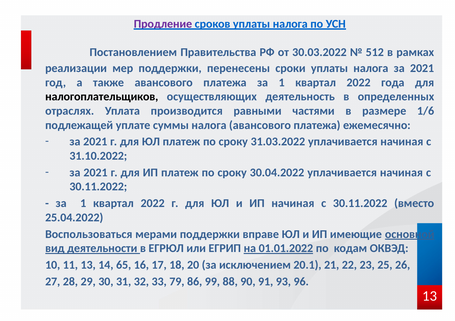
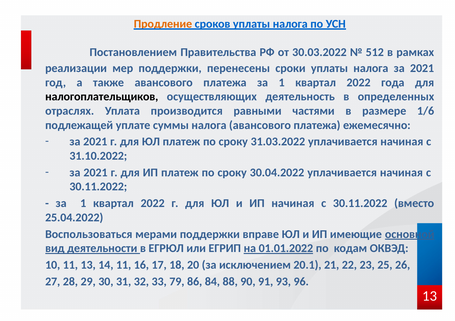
Продление colour: purple -> orange (163, 24)
14 65: 65 -> 11 (124, 266)
99: 99 -> 84 (212, 282)
